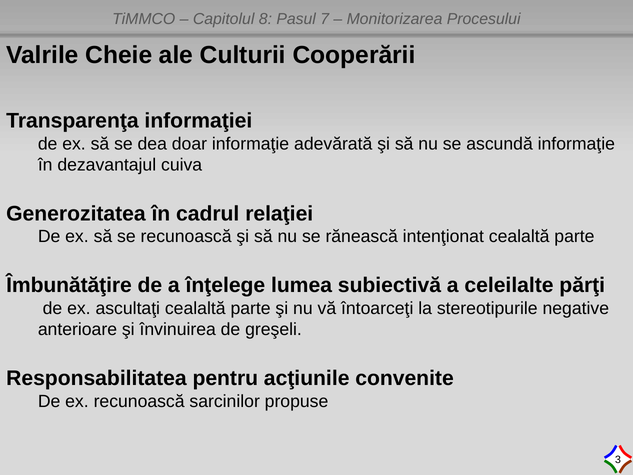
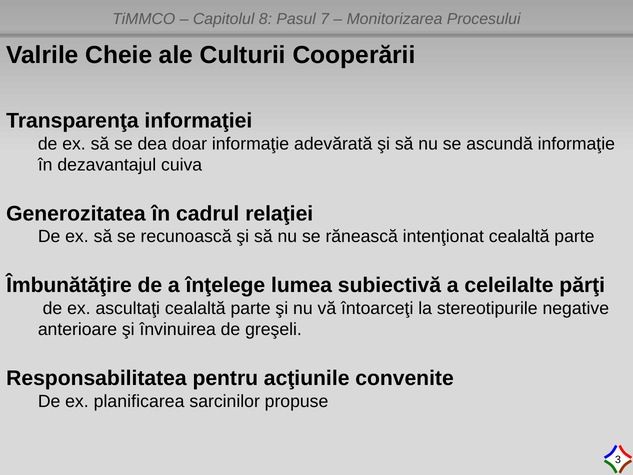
ex recunoască: recunoască -> planificarea (139, 401)
